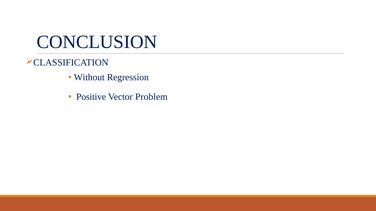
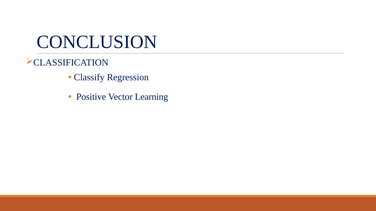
Without: Without -> Classify (89, 78)
Problem: Problem -> Learning (151, 97)
